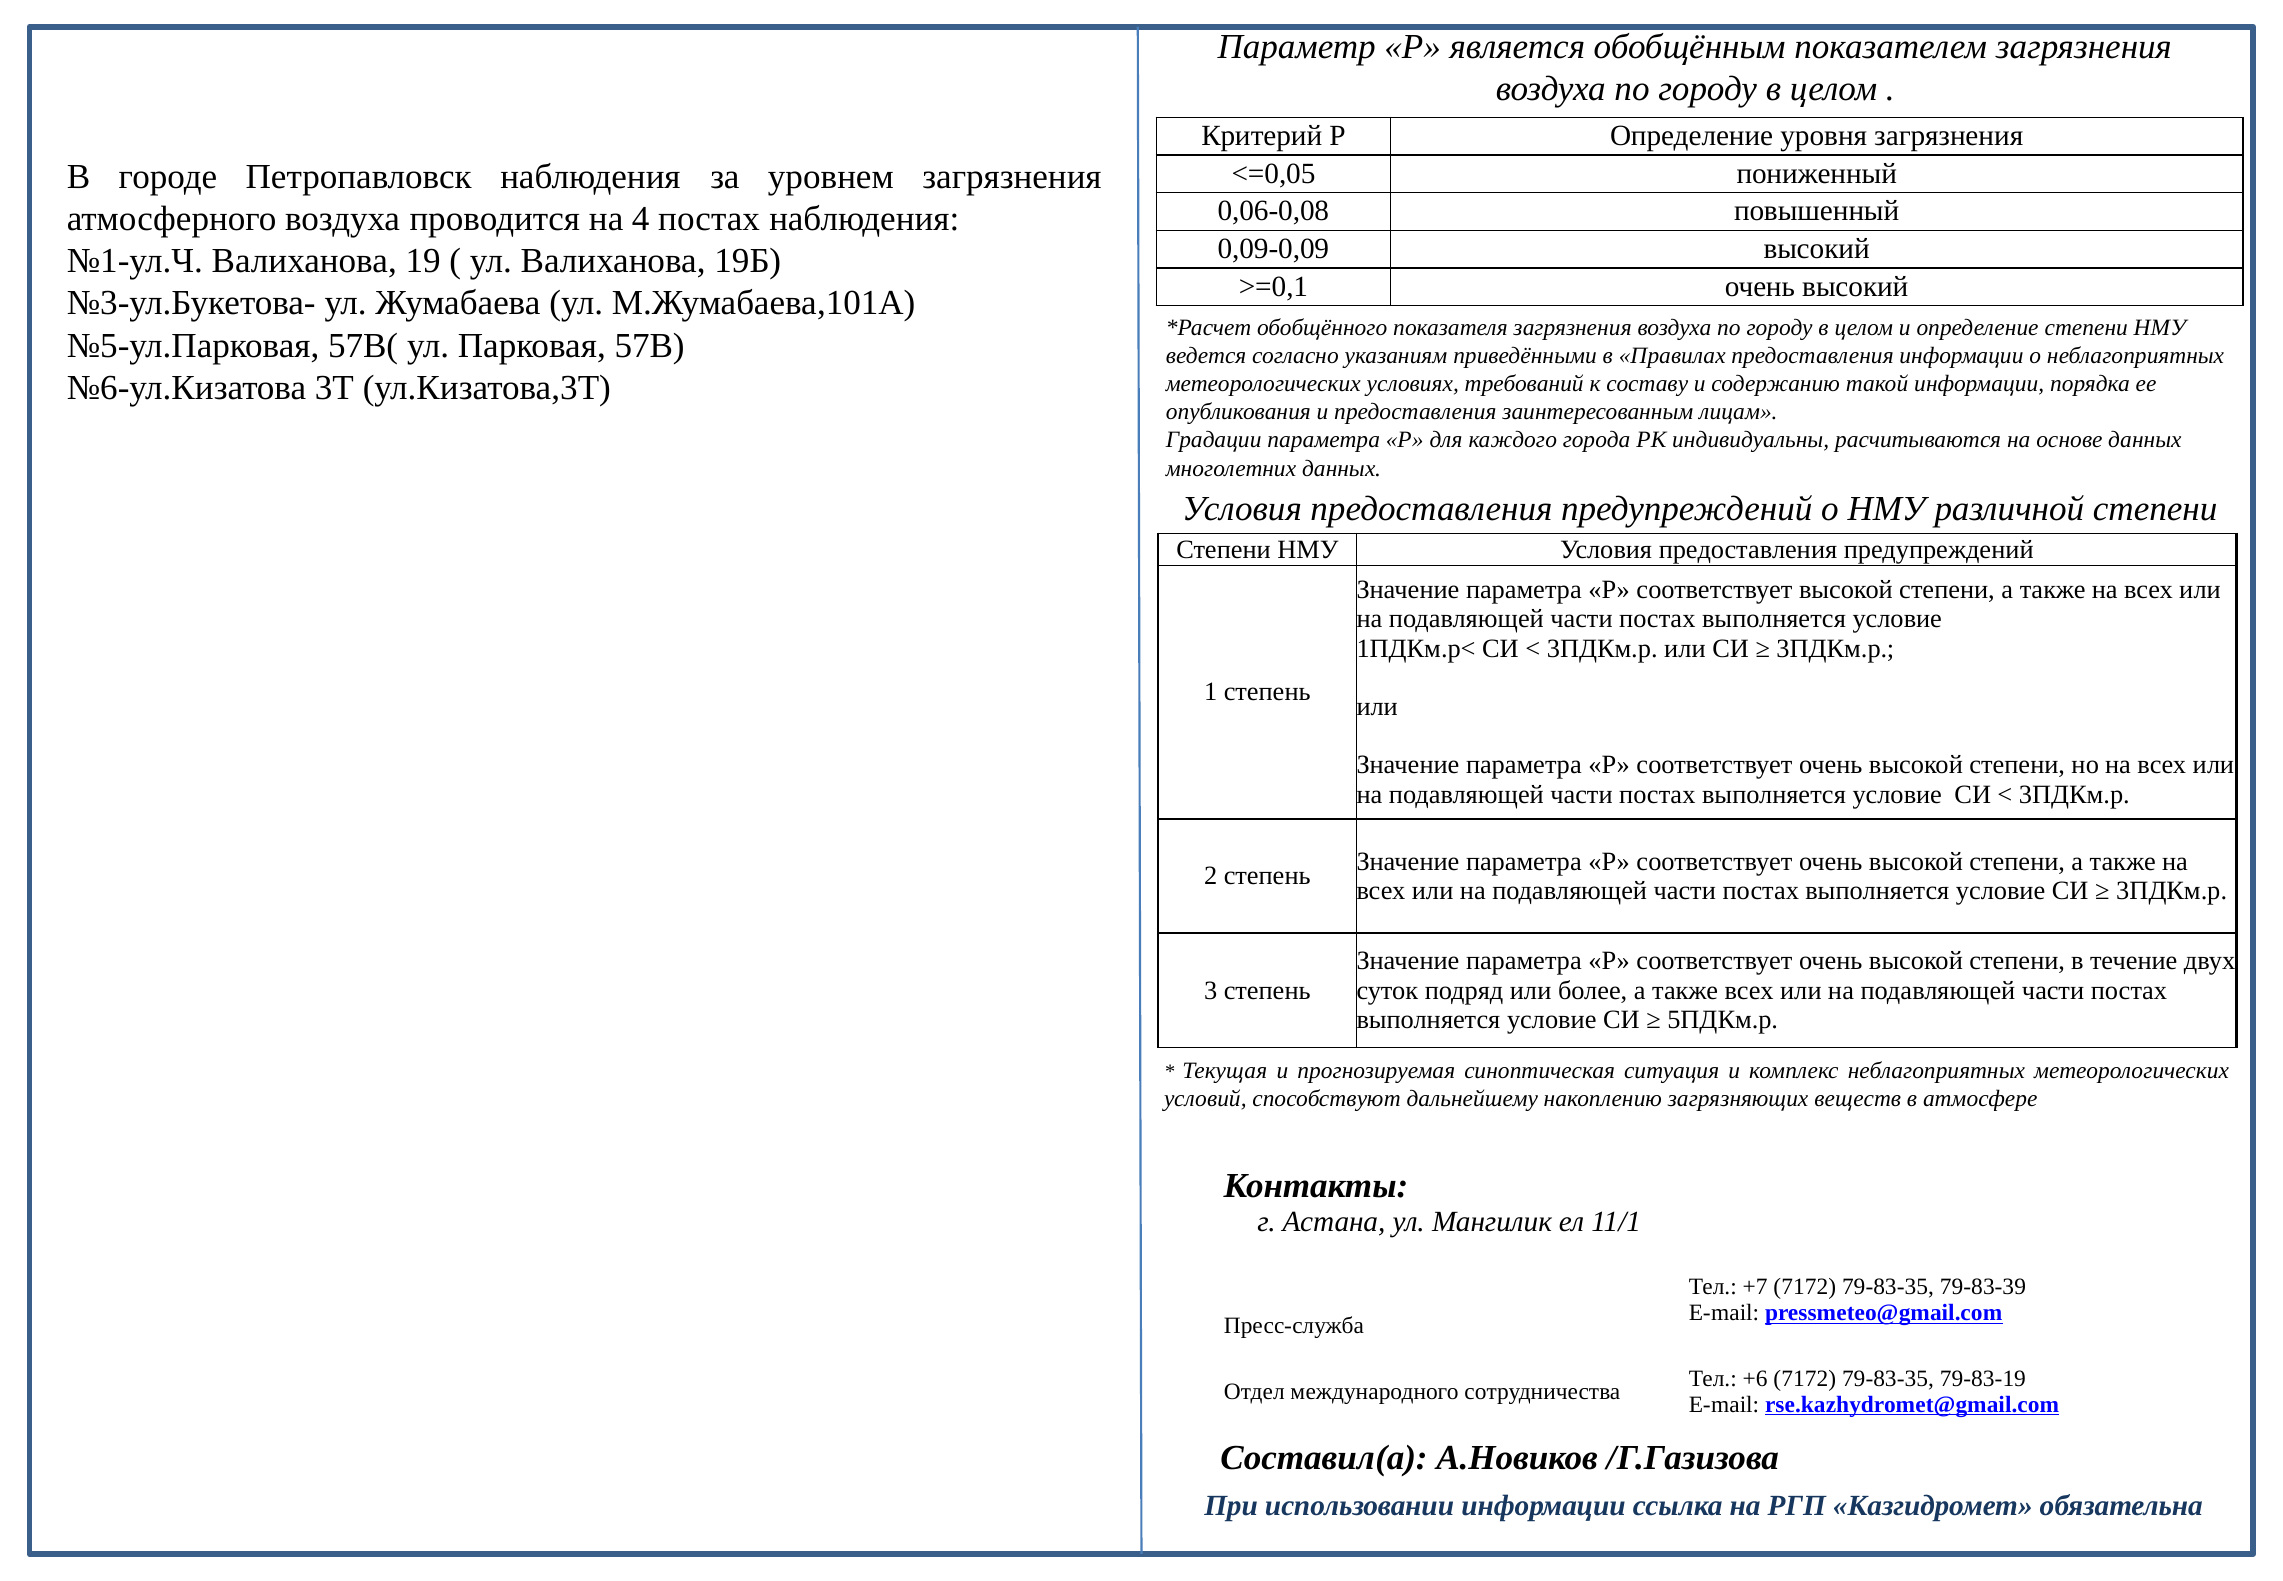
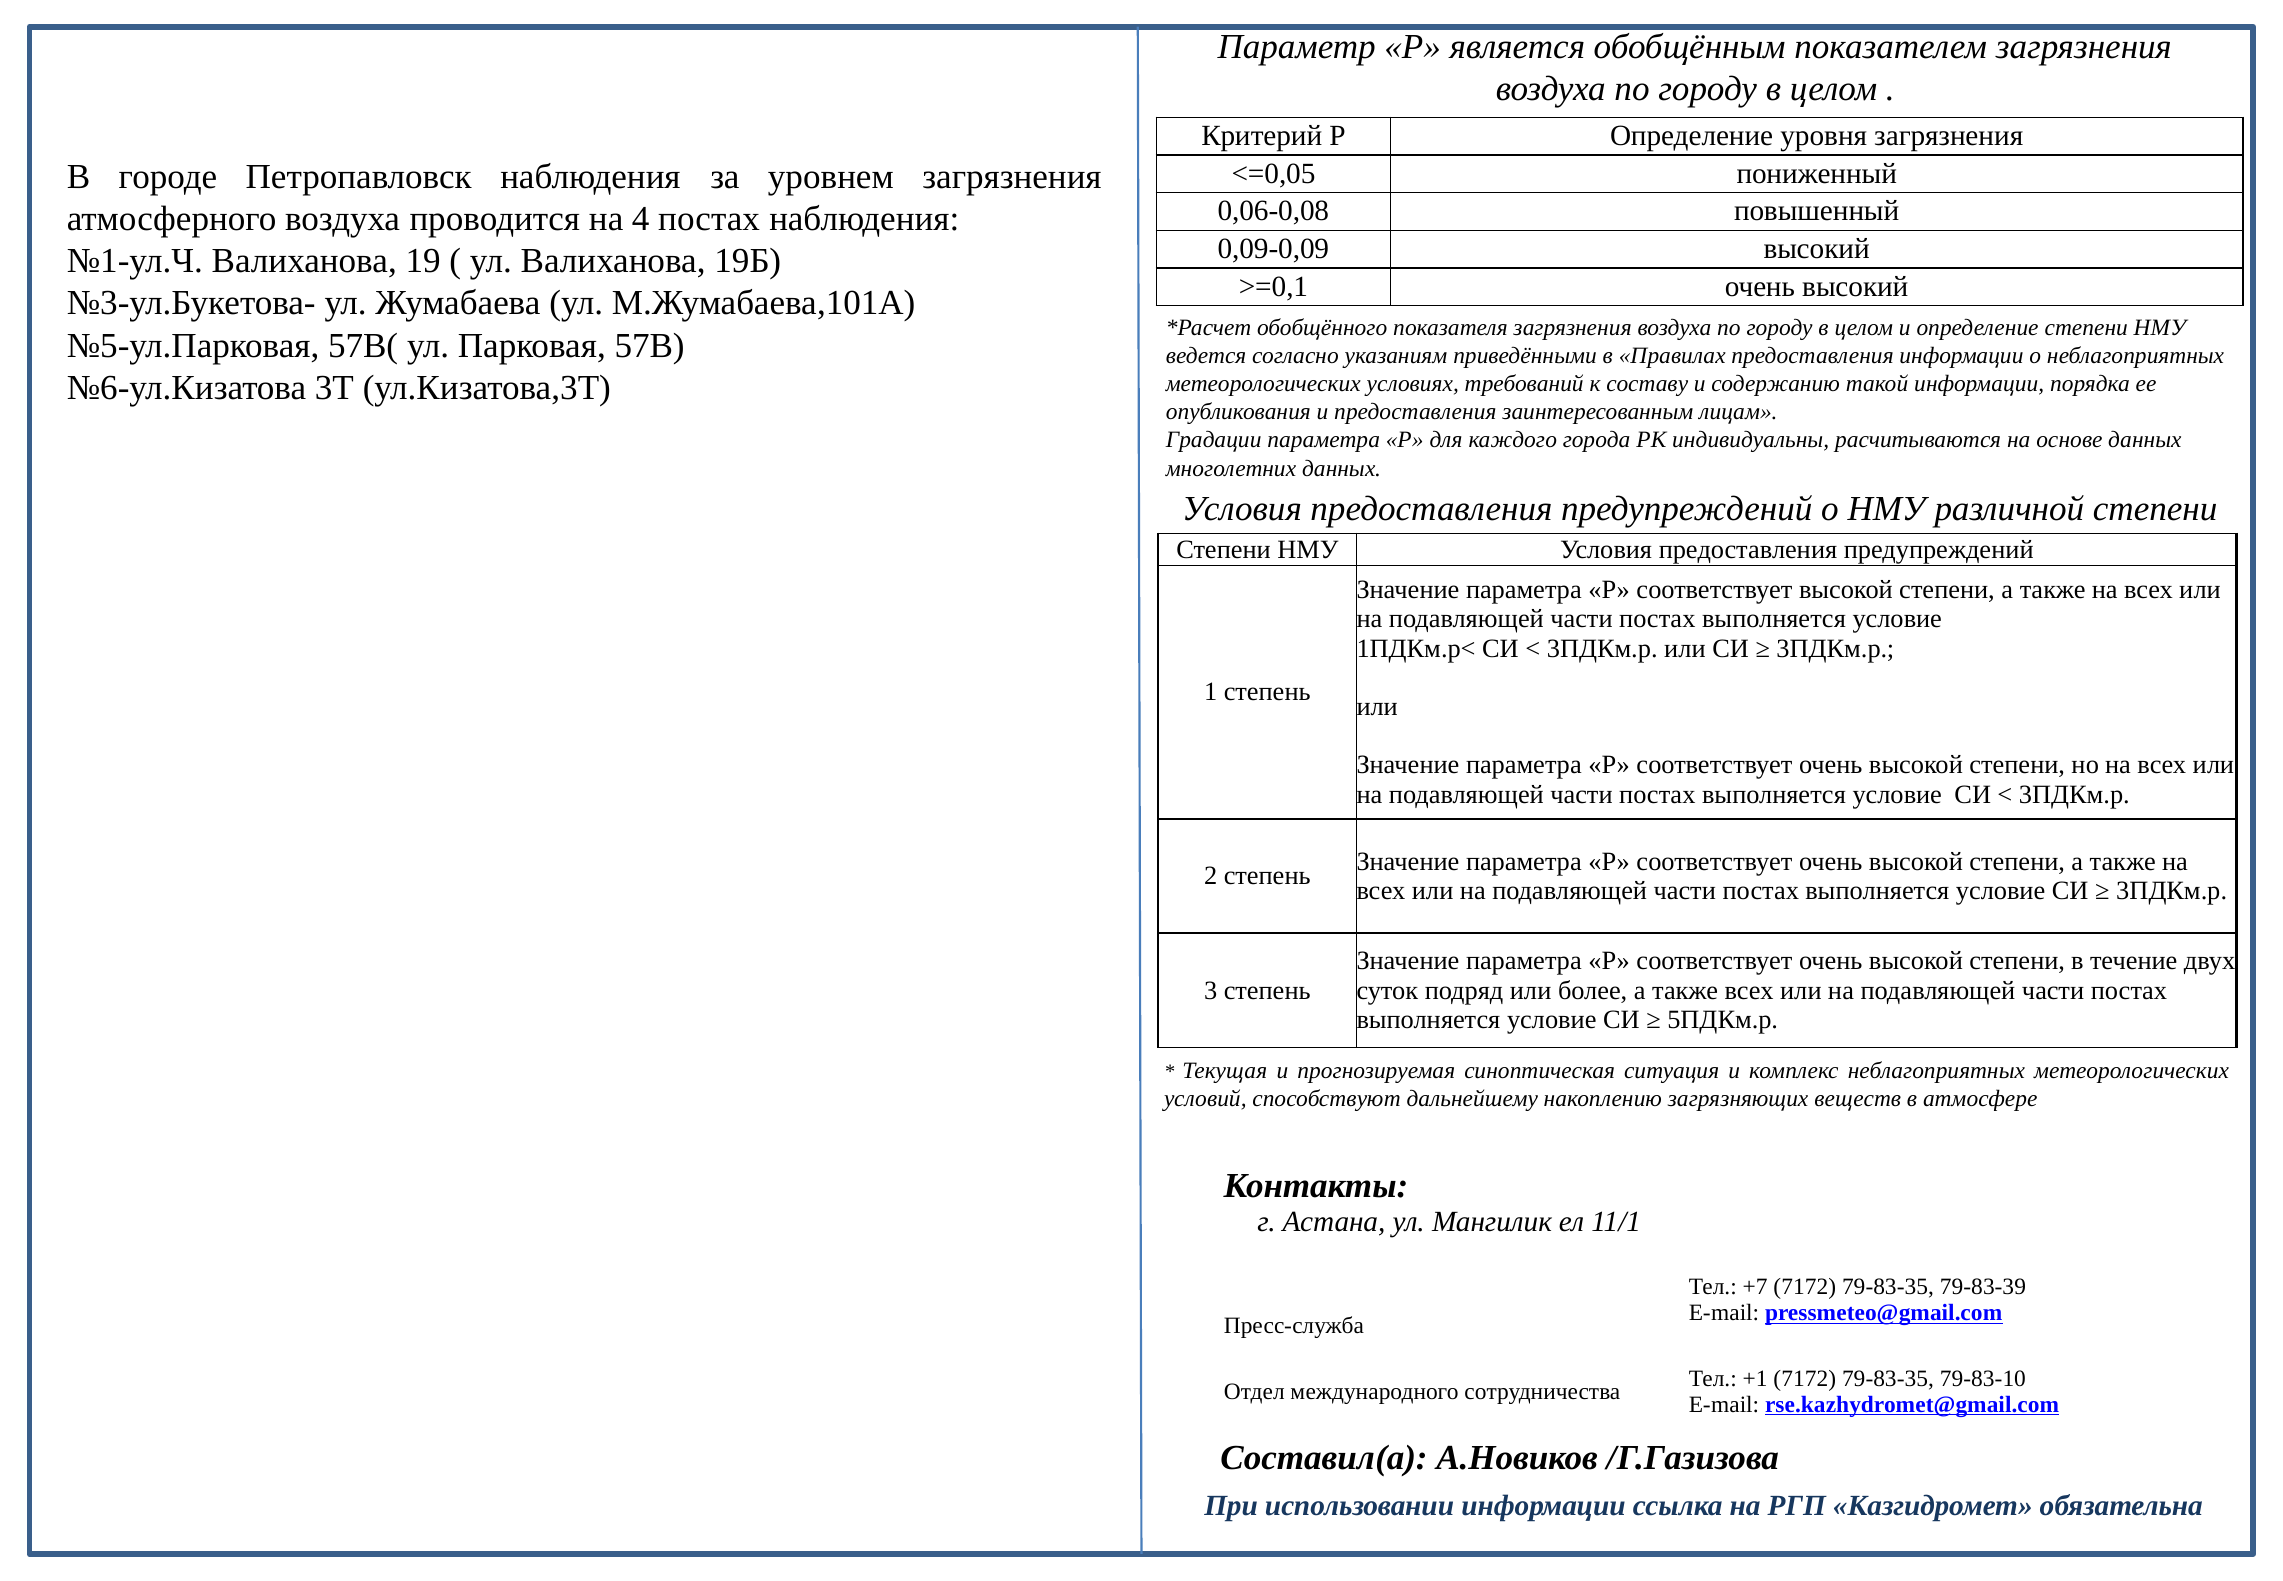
+6: +6 -> +1 (1755, 1378)
79-83-19: 79-83-19 -> 79-83-10 (1983, 1378)
